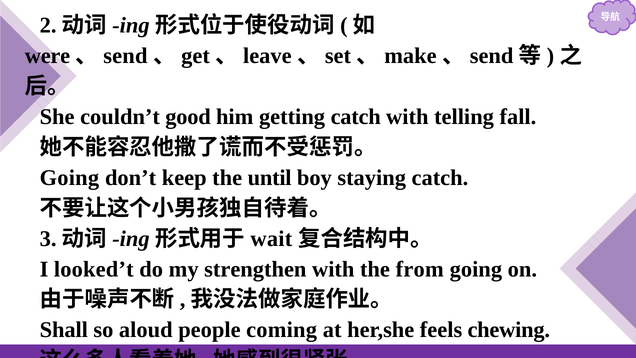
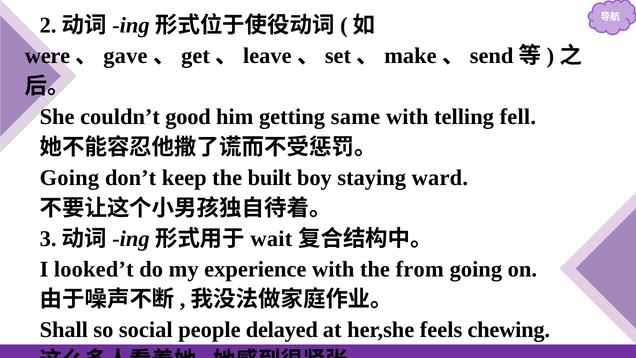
send: send -> gave (125, 56)
getting catch: catch -> same (355, 117)
fall: fall -> fell (518, 117)
until: until -> built (270, 178)
staying catch: catch -> ward (440, 178)
strengthen: strengthen -> experience (255, 269)
aloud: aloud -> social (146, 330)
coming: coming -> delayed (282, 330)
